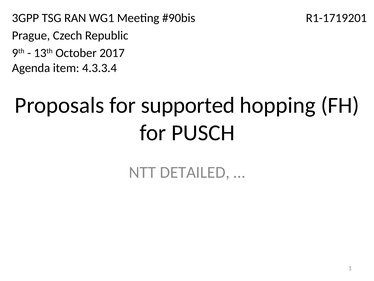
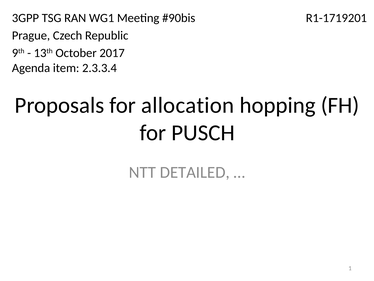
4.3.3.4: 4.3.3.4 -> 2.3.3.4 (99, 68)
supported: supported -> allocation (188, 105)
